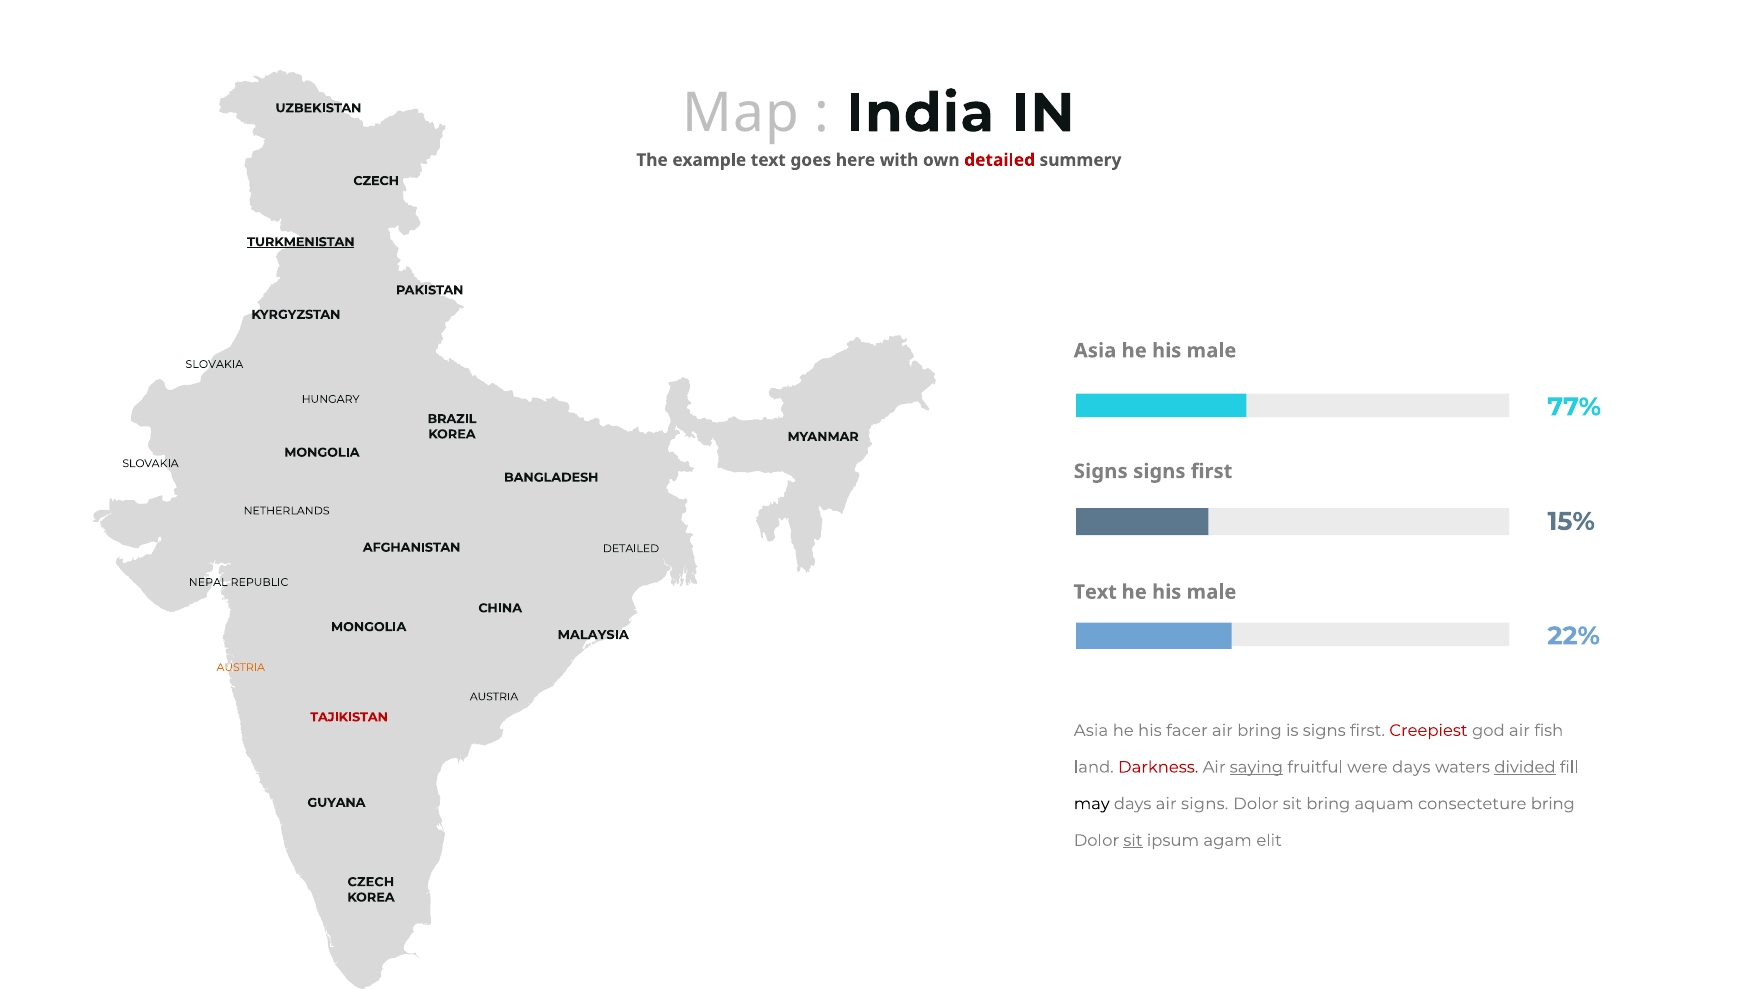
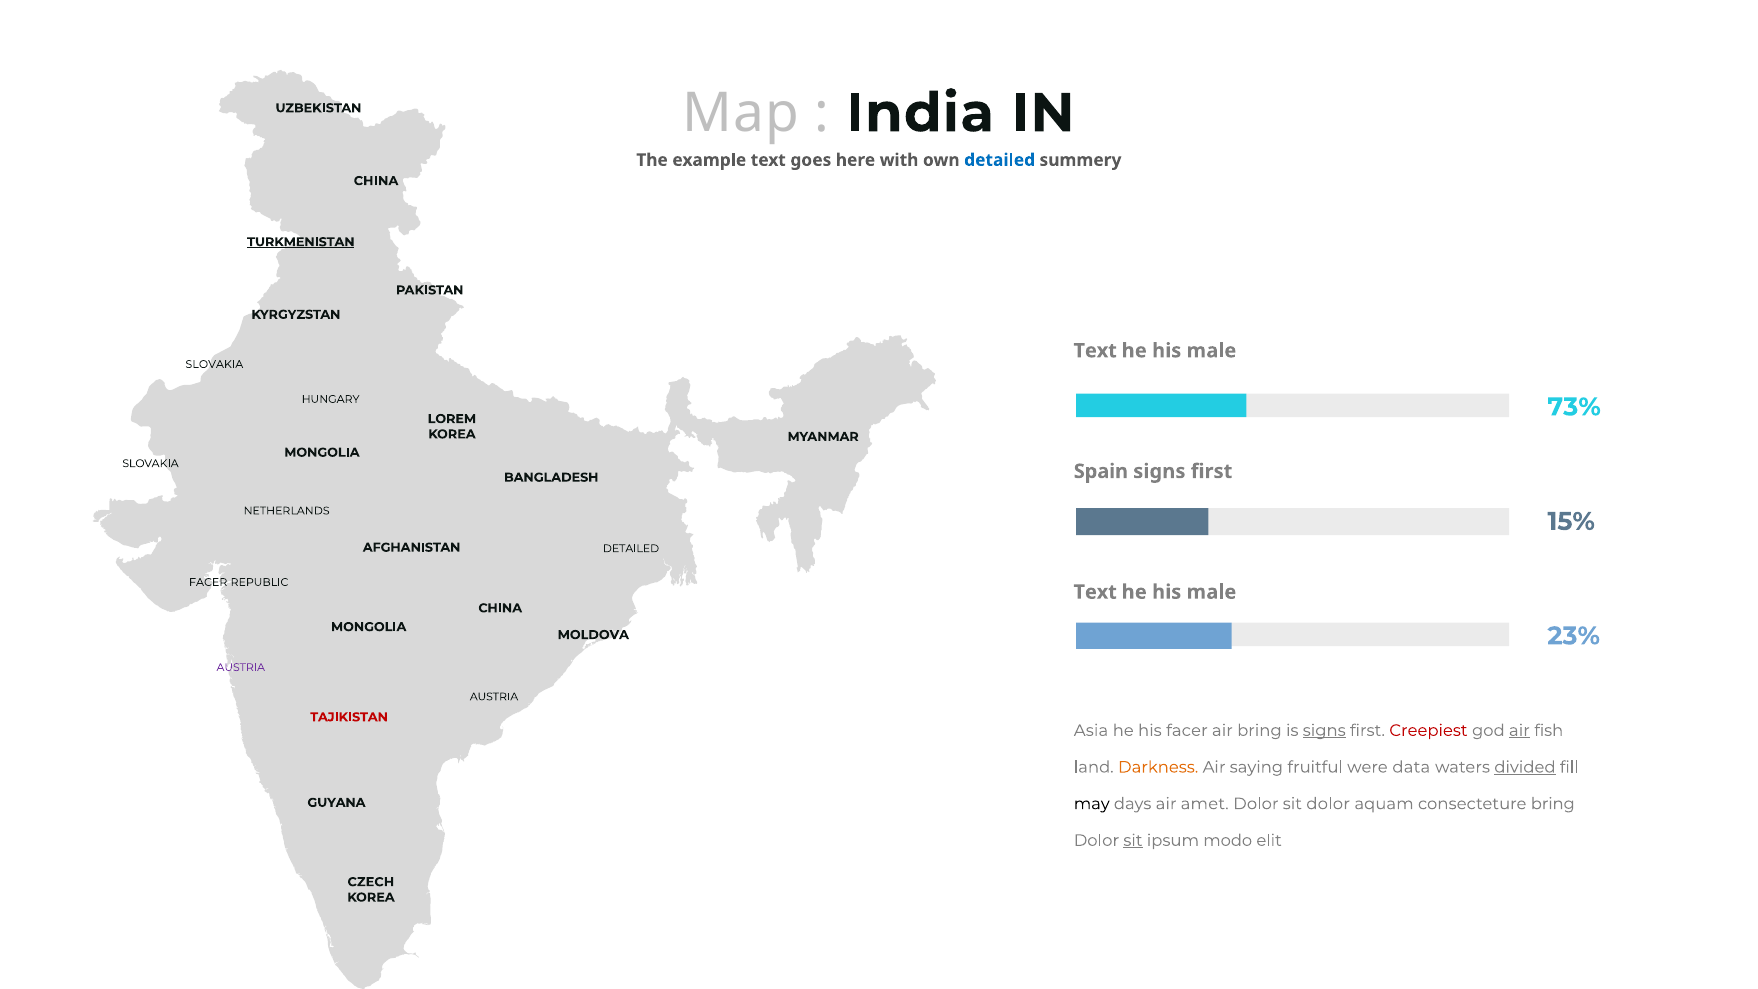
detailed colour: red -> blue (1000, 160)
CZECH: CZECH -> CHINA (376, 181)
Asia: Asia -> Text (1095, 351)
77%: 77% -> 73% (1574, 407)
BRAZIL: BRAZIL -> LOREM (452, 419)
Signs: Signs -> Spain (1101, 471)
NEPAL: NEPAL -> FACER (208, 582)
22%: 22% -> 23% (1574, 636)
MALAYSIA: MALAYSIA -> MOLDOVA (593, 635)
AUSTRIA colour: orange -> purple (241, 667)
signs underline: none -> present (1324, 730)
air underline: none -> present (1519, 730)
Darkness colour: red -> orange (1158, 767)
saying underline: present -> none (1256, 767)
were days: days -> data (1411, 767)
air signs: signs -> amet (1205, 804)
sit bring: bring -> dolor (1328, 804)
agam: agam -> modo (1228, 840)
